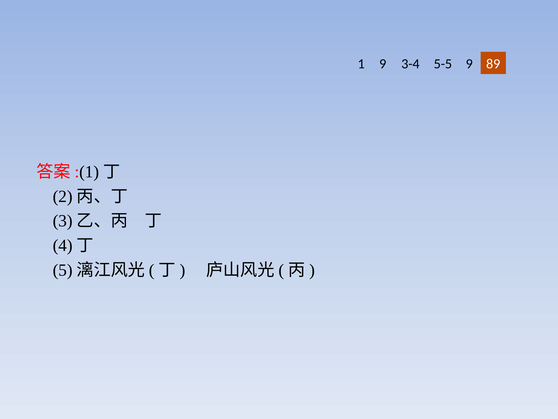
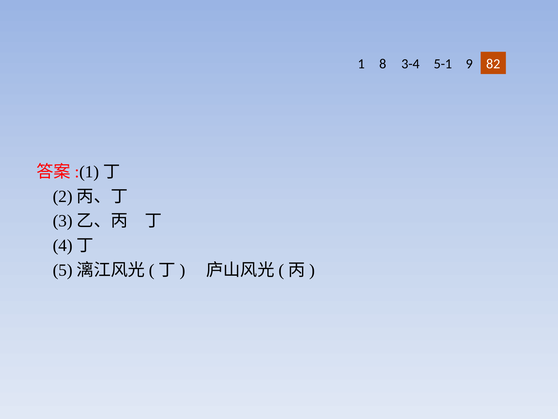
1 9: 9 -> 8 (383, 64)
5-5: 5-5 -> 5-1 (443, 64)
89: 89 -> 82 (493, 64)
